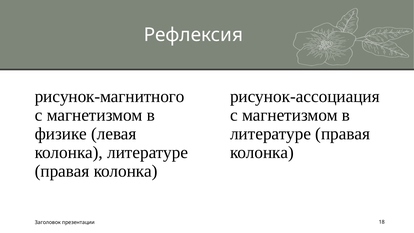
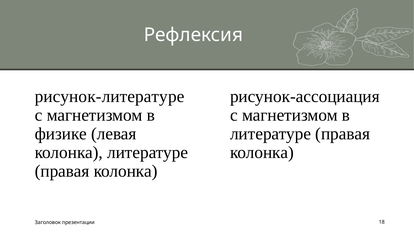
рисунок-магнитного: рисунок-магнитного -> рисунок-литературе (110, 96)
